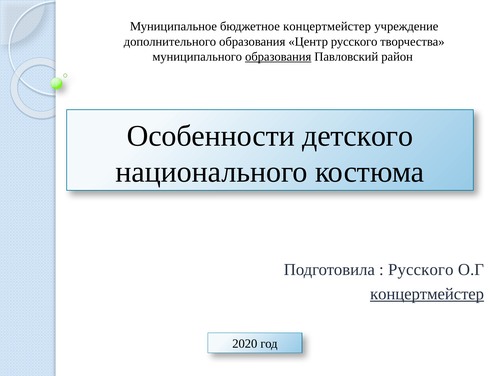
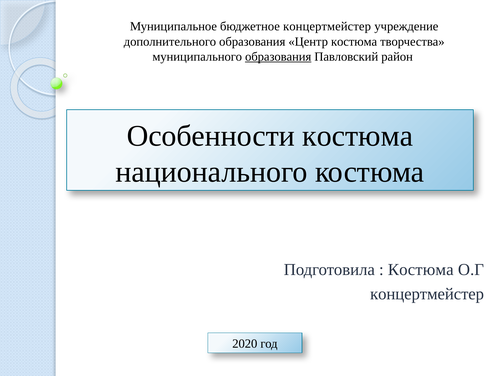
Центр русского: русского -> костюма (354, 42)
Особенности детского: детского -> костюма (358, 136)
Русского: Русского -> Костюма (421, 270)
концертмейстер underline: present -> none (427, 294)
